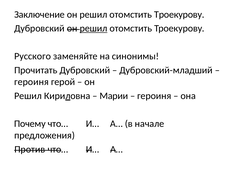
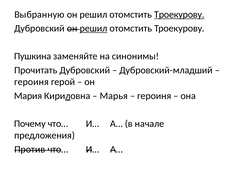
Заключение: Заключение -> Выбранную (39, 15)
Троекурову underline: none -> present (179, 15)
Русского: Русского -> Пушкина (33, 56)
Решил: Решил -> Мария (28, 96)
Марии: Марии -> Марья (114, 96)
